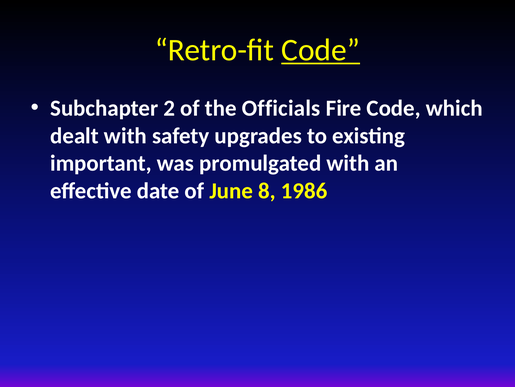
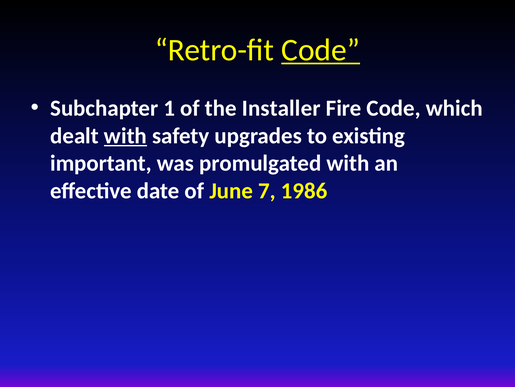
2: 2 -> 1 (169, 108)
Officials: Officials -> Installer (281, 108)
with underline: none -> present (125, 136)
8: 8 -> 7 (267, 190)
